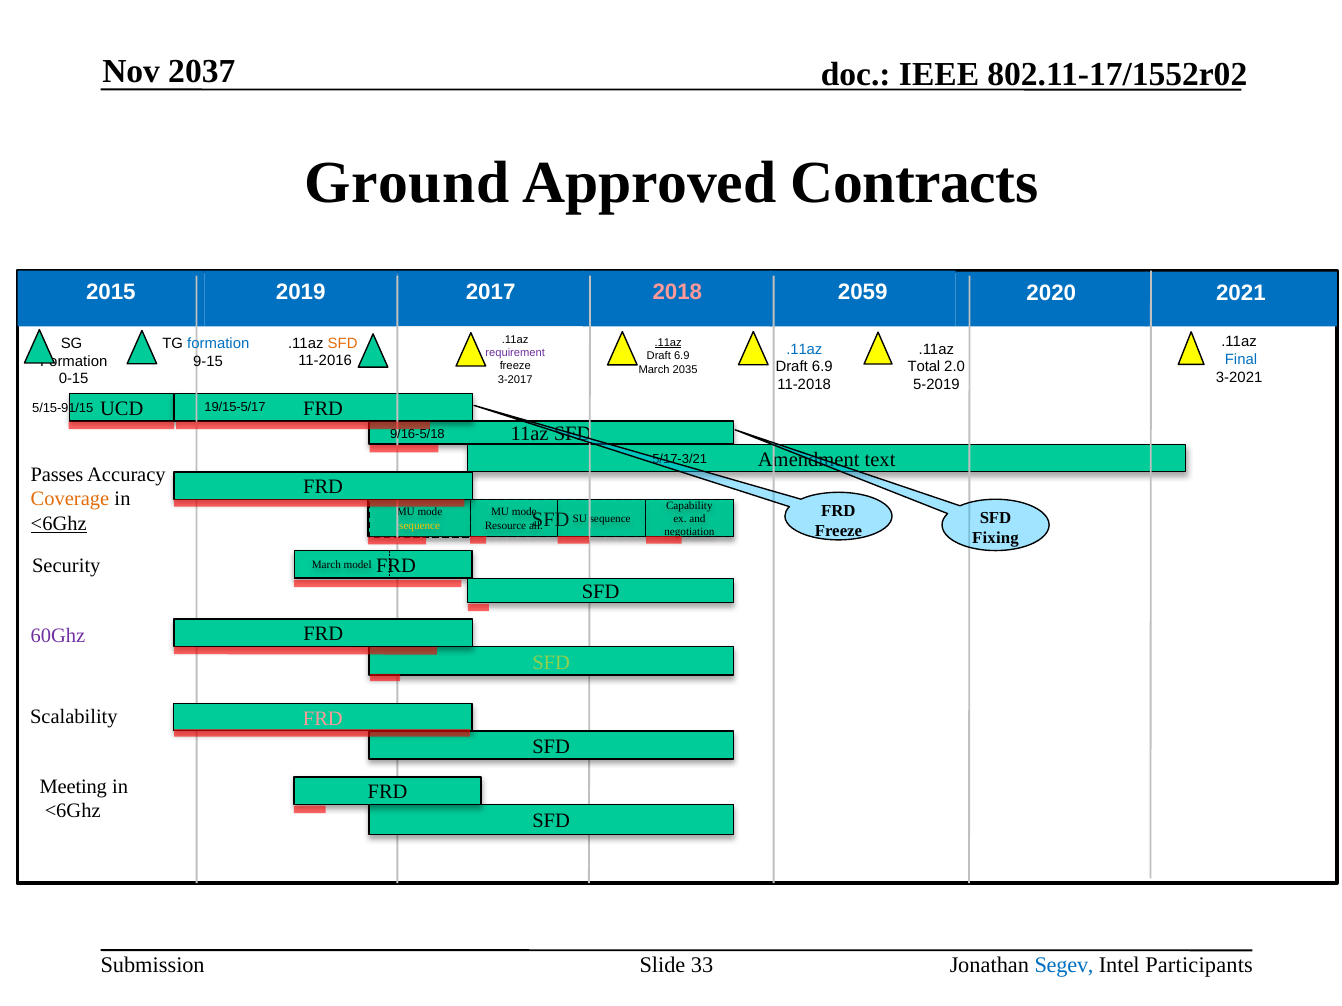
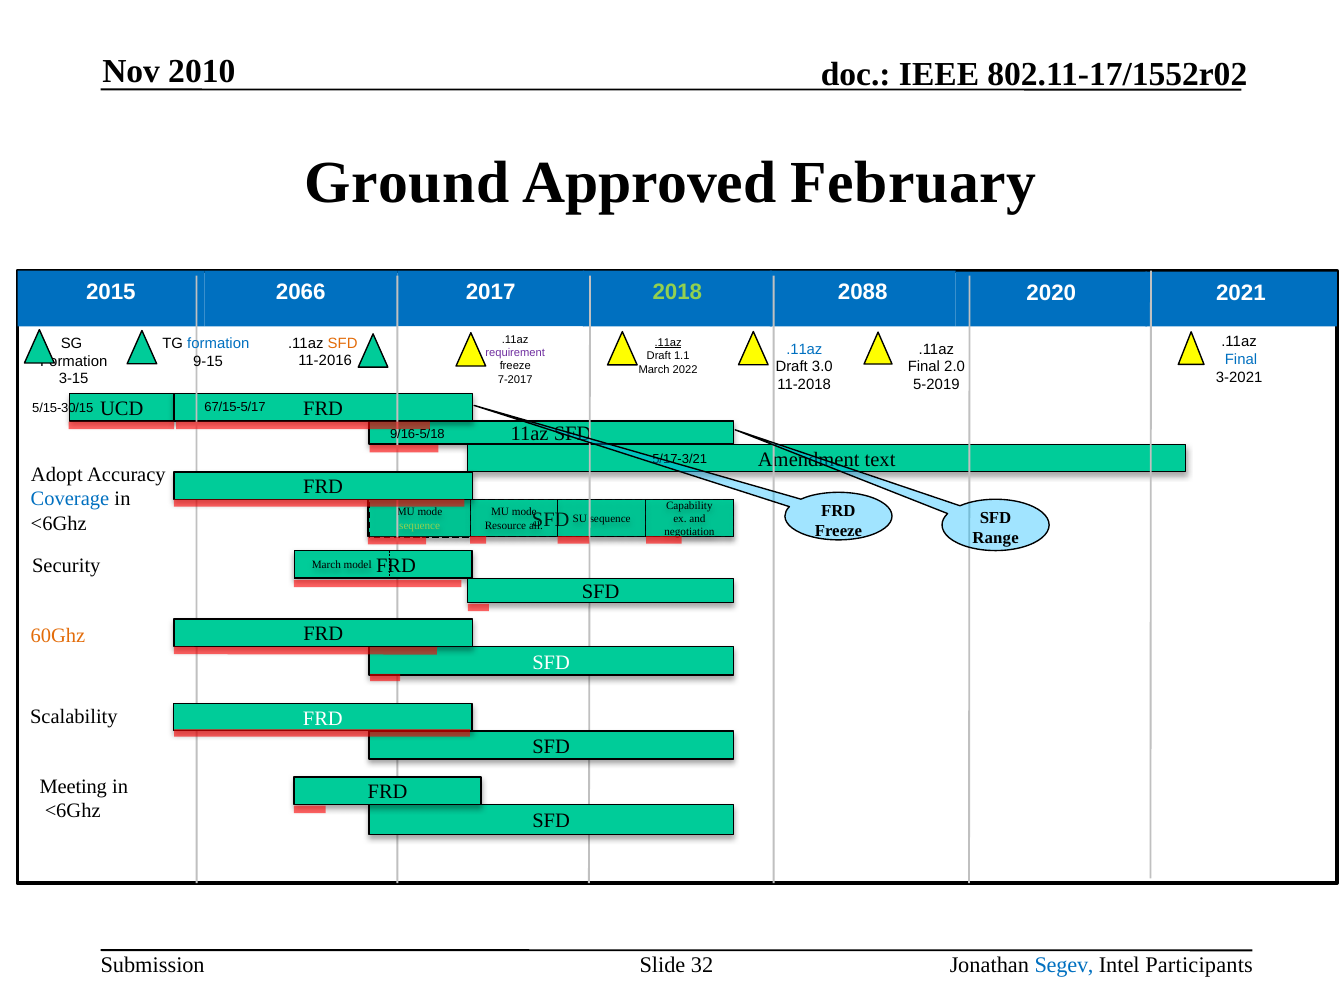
2037: 2037 -> 2010 (202, 71)
Contracts: Contracts -> February (914, 183)
2019: 2019 -> 2066 (301, 292)
2018 colour: pink -> light green (677, 292)
2059: 2059 -> 2088 (863, 292)
6.9: 6.9 -> 1.1 (682, 356)
6.9: 6.9 -> 3.0 (822, 367)
Total: Total -> Final (924, 367)
2035: 2035 -> 2022 (685, 370)
0-15: 0-15 -> 3-15 (74, 379)
3-2017: 3-2017 -> 7-2017 (515, 380)
19/15-5/17: 19/15-5/17 -> 67/15-5/17 (235, 407)
5/15-91/15: 5/15-91/15 -> 5/15-30/15 (63, 408)
Passes: Passes -> Adopt (57, 475)
Coverage colour: orange -> blue (70, 499)
<6Ghz underline: present -> none (59, 524)
sequence colour: yellow -> light green (420, 526)
Fixing: Fixing -> Range (996, 538)
60Ghz colour: purple -> orange (58, 636)
SFD colour: light green -> white (551, 663)
FRD colour: pink -> white (323, 719)
33: 33 -> 32 (702, 965)
